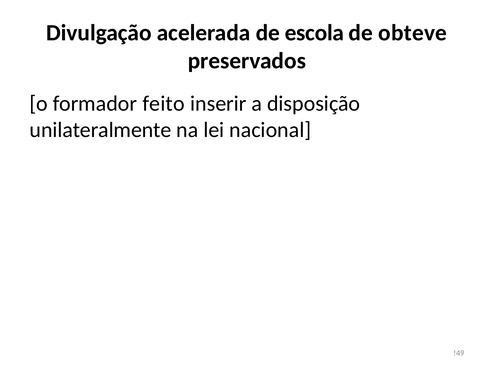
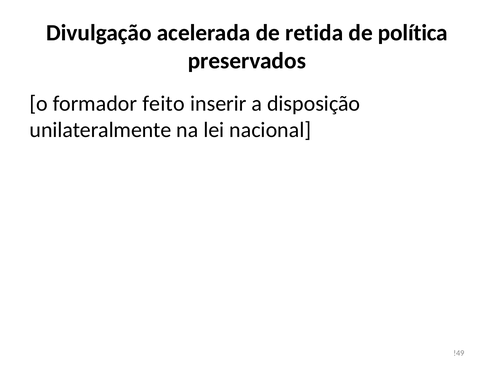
escola: escola -> retida (314, 33)
obteve: obteve -> política (413, 33)
